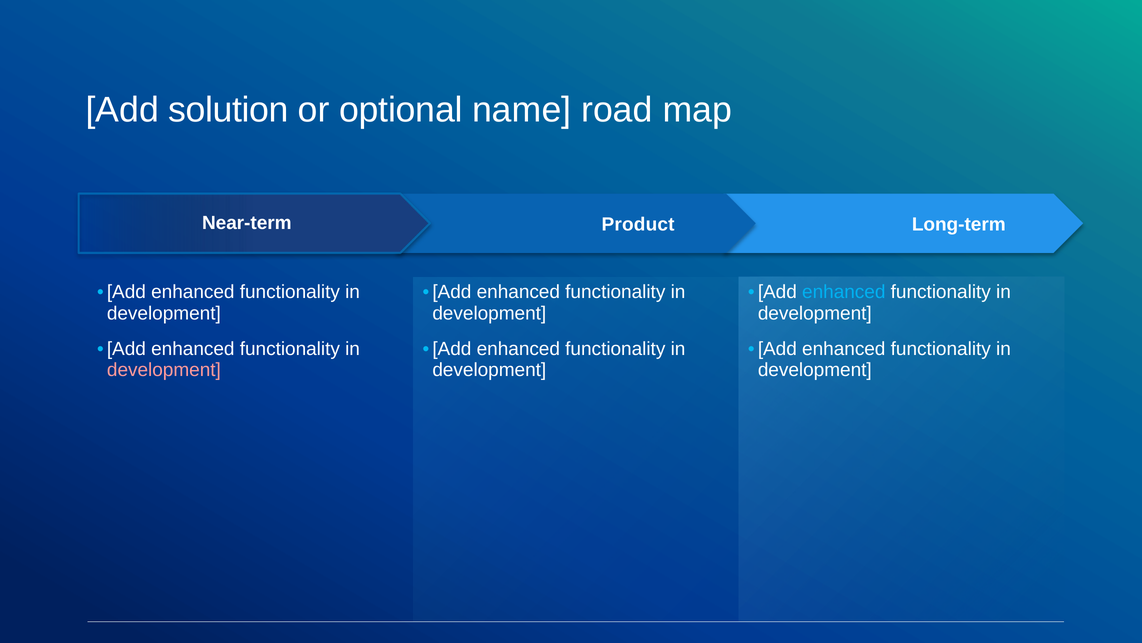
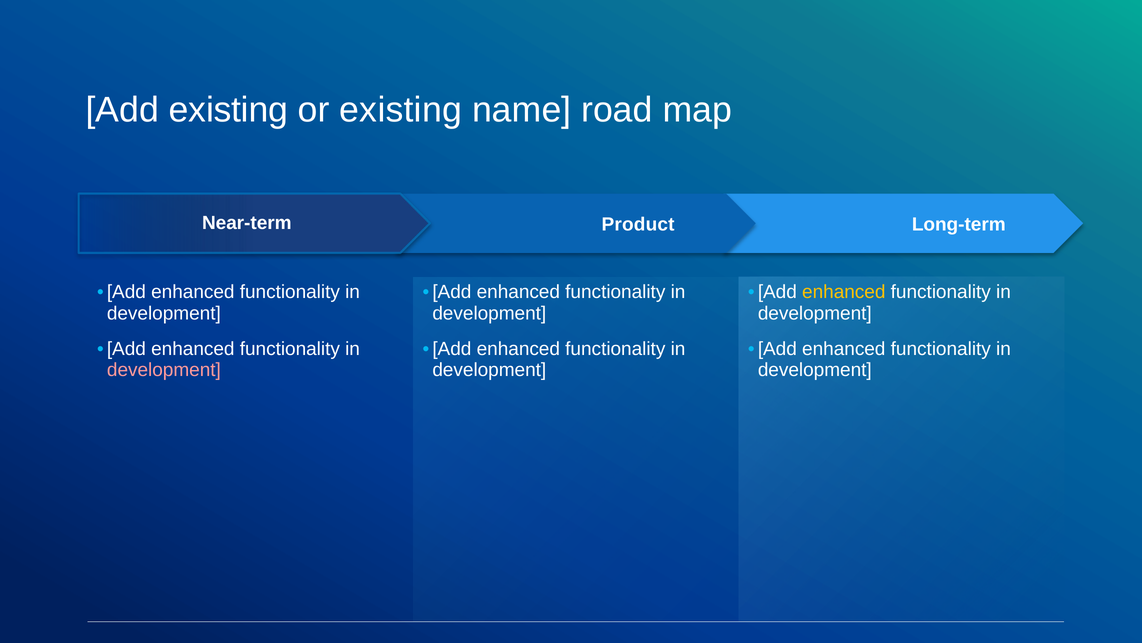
Add solution: solution -> existing (228, 110)
or optional: optional -> existing (401, 110)
enhanced colour: light blue -> yellow (844, 292)
